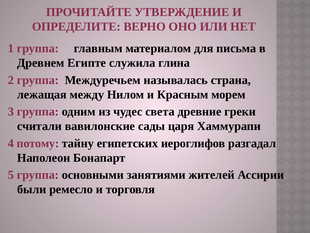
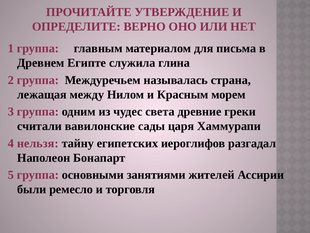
потому: потому -> нельзя (38, 143)
